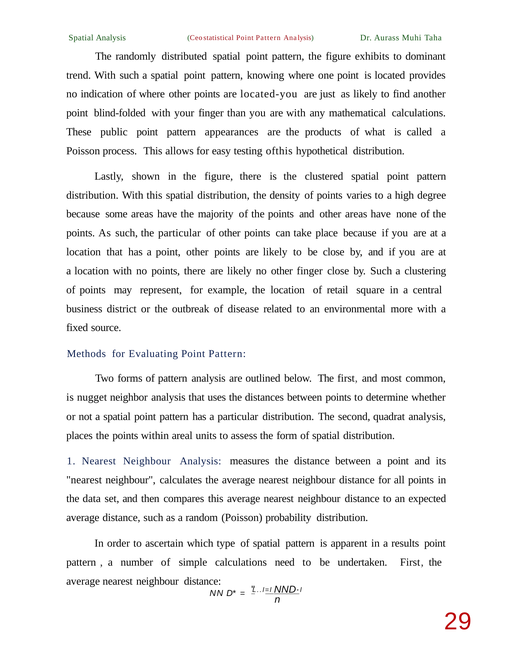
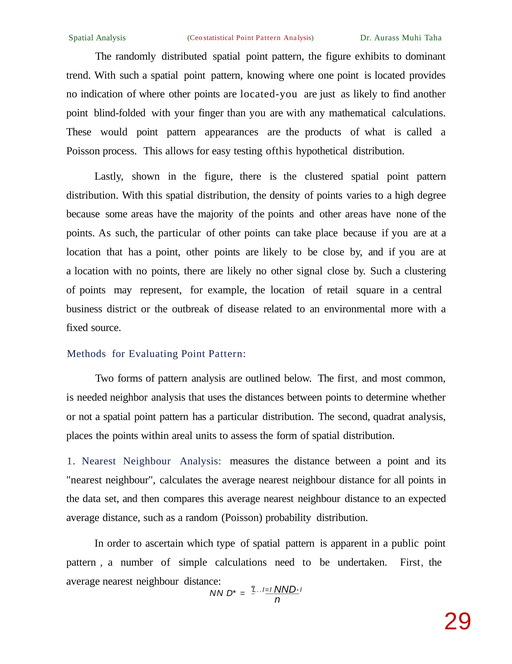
public: public -> would (114, 132)
other finger: finger -> signal (310, 271)
nugget: nugget -> needed (92, 397)
results: results -> public (405, 543)
